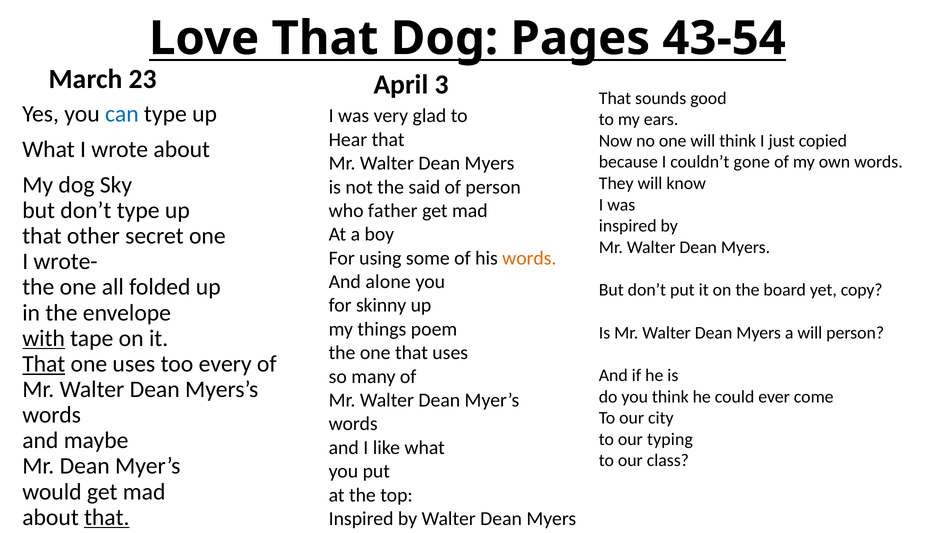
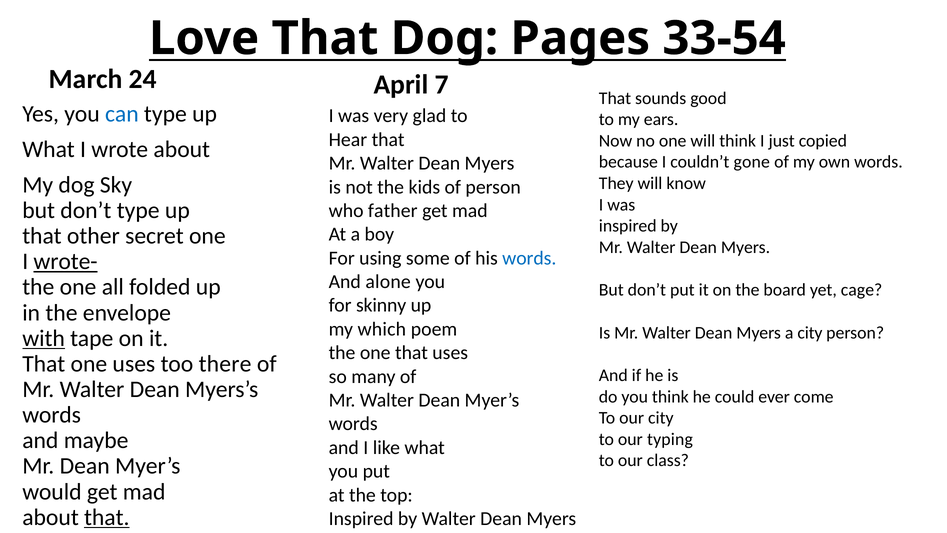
43-54: 43-54 -> 33-54 (724, 38)
23: 23 -> 24 (143, 79)
3: 3 -> 7 (442, 84)
said: said -> kids (424, 187)
words colour: orange -> blue (529, 258)
wrote- underline: none -> present (66, 261)
copy: copy -> cage (862, 290)
things: things -> which (382, 329)
a will: will -> city (810, 332)
That underline: present -> none (44, 364)
every: every -> there (225, 364)
